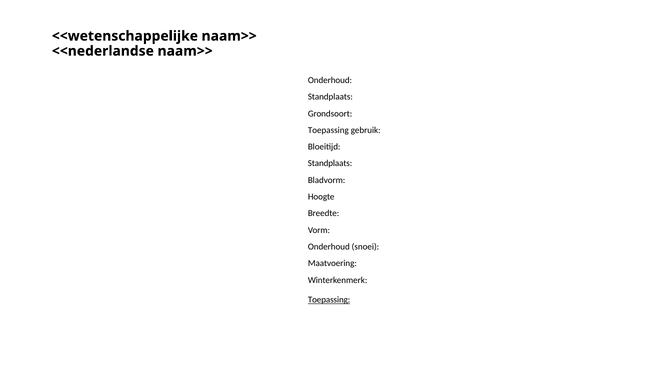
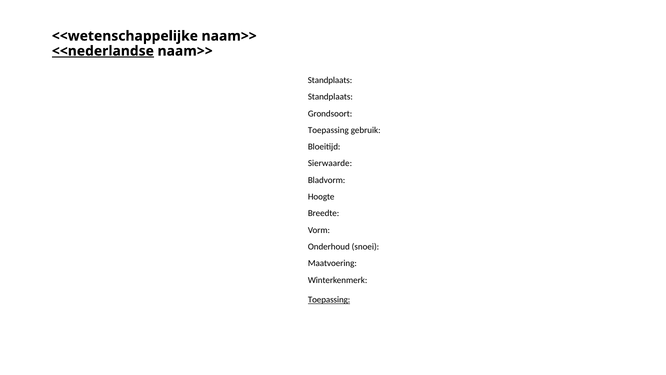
<<nederlandse underline: none -> present (103, 51)
Onderhoud: Onderhoud -> Standplaats (330, 80)
Standplaats: Standplaats -> Sierwaarde (330, 163)
